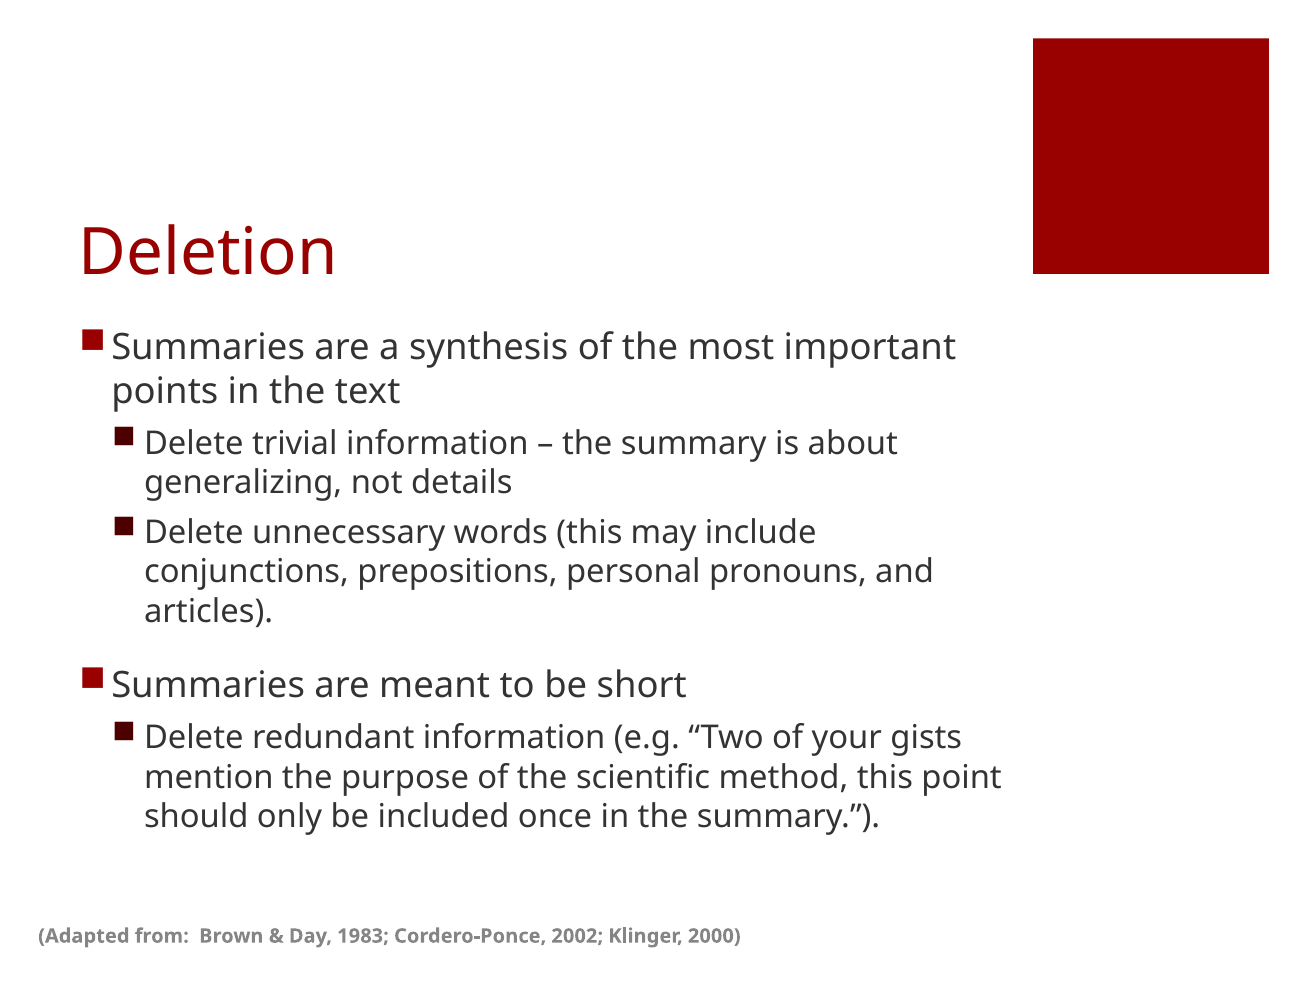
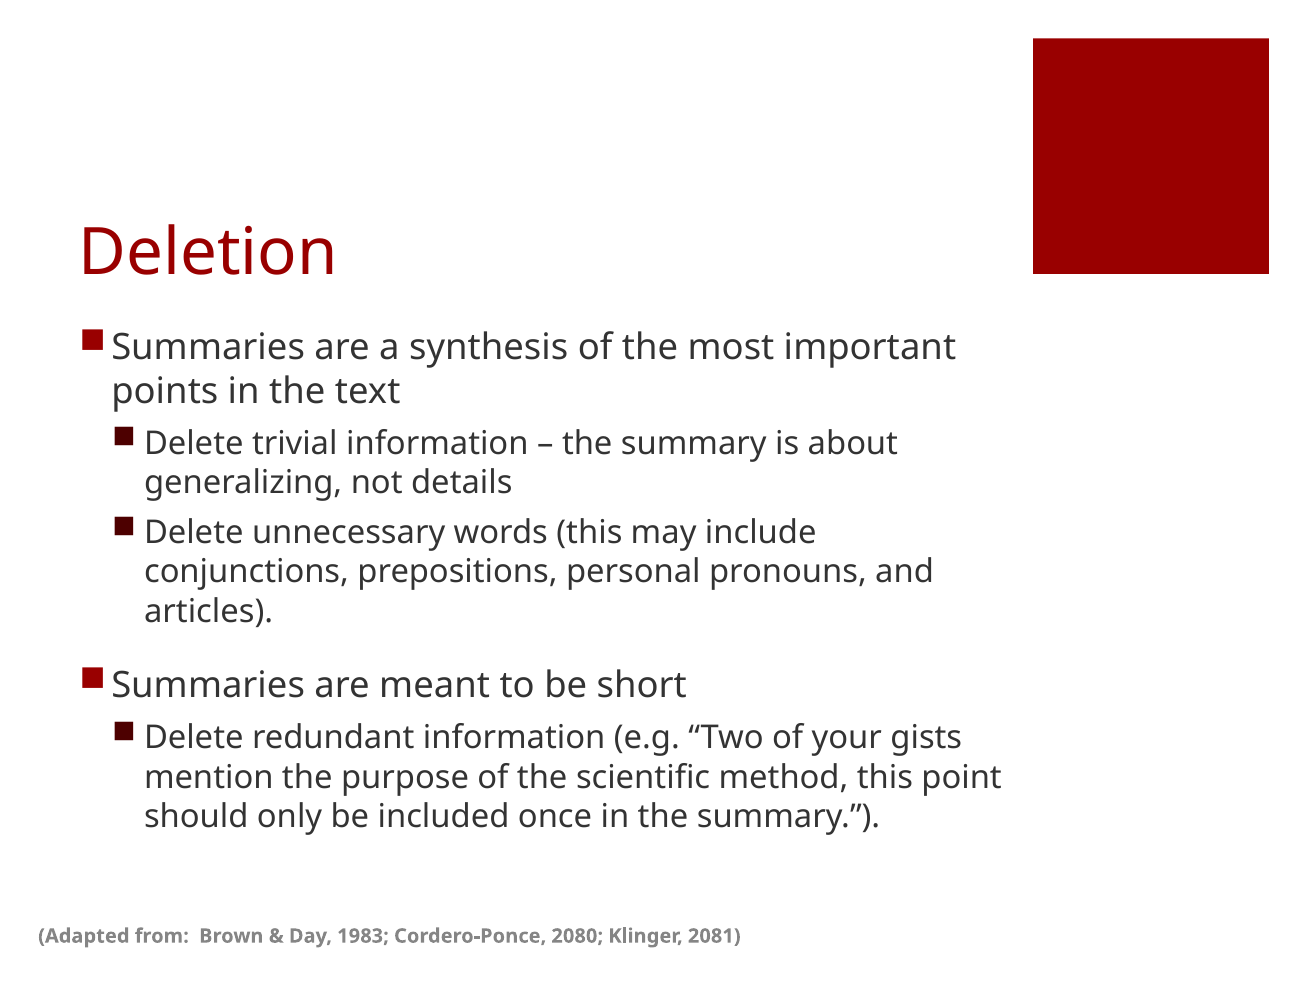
2002: 2002 -> 2080 (577, 937)
2000: 2000 -> 2081 (714, 937)
